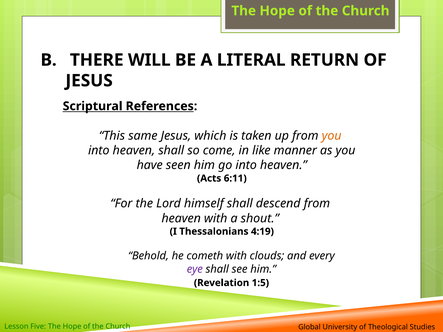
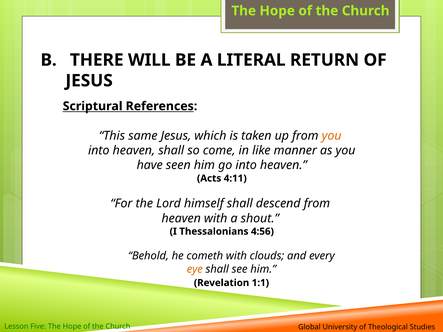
6:11: 6:11 -> 4:11 (235, 178)
4:19: 4:19 -> 4:56 (262, 232)
eye colour: purple -> orange (195, 269)
1:5: 1:5 -> 1:1 (260, 283)
